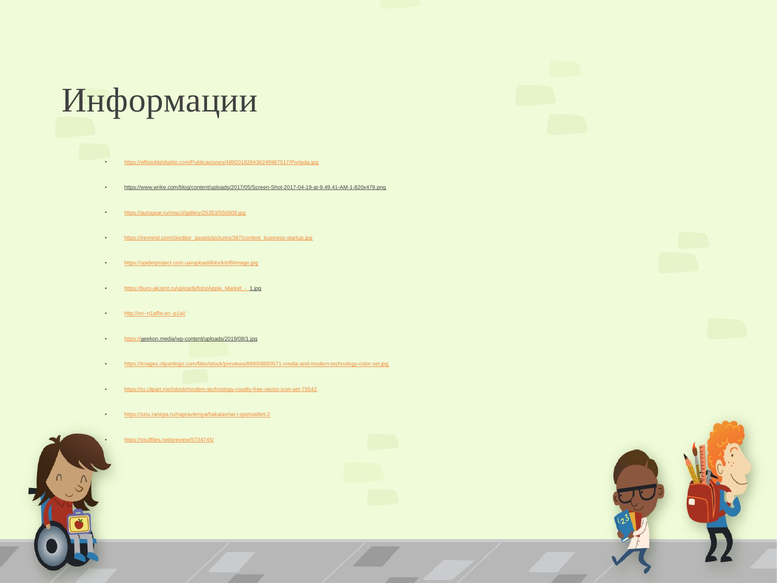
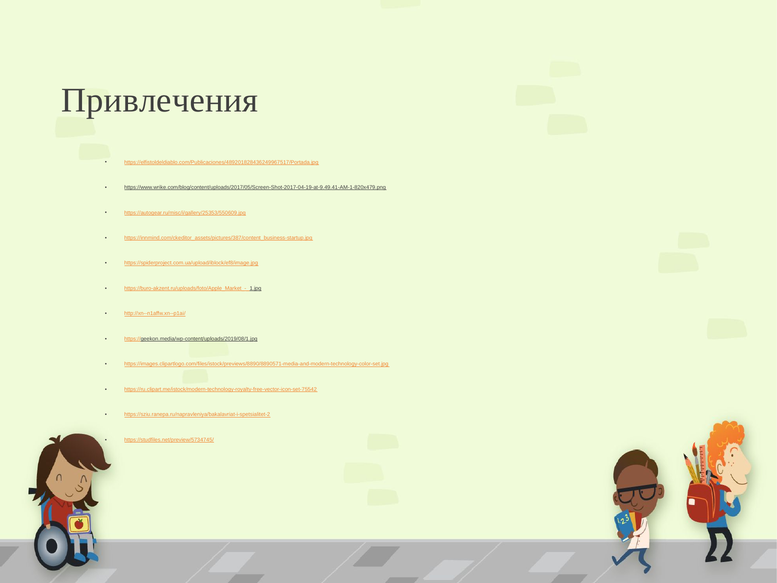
Информации: Информации -> Привлечения (160, 100)
